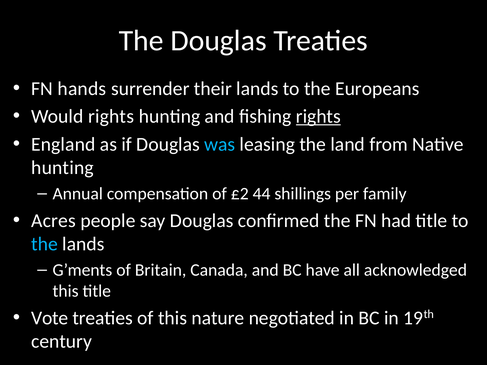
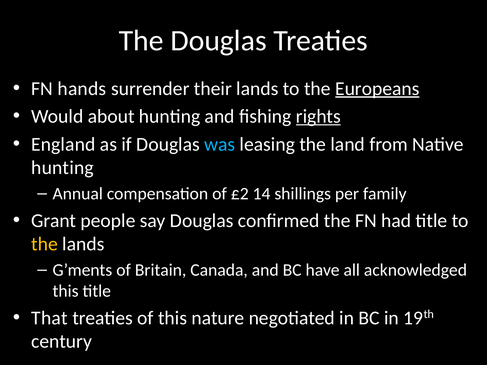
Europeans underline: none -> present (377, 89)
Would rights: rights -> about (111, 117)
44: 44 -> 14 (262, 194)
Acres: Acres -> Grant (54, 221)
the colour: light blue -> yellow (45, 244)
Vote: Vote -> That (49, 318)
